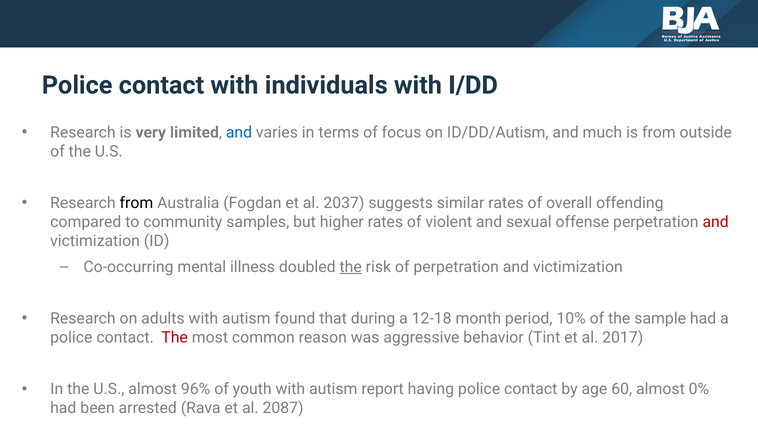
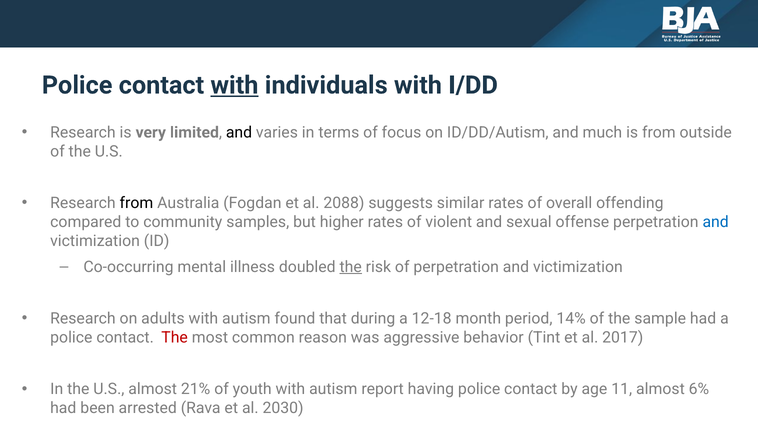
with underline: none -> present (234, 85)
and colour: blue -> black (239, 133)
2037: 2037 -> 2088 (344, 203)
and colour: red -> blue (716, 222)
10%: 10% -> 14% (571, 319)
96%: 96% -> 21% (196, 390)
60: 60 -> 11 (622, 390)
0%: 0% -> 6% (699, 390)
2087: 2087 -> 2030 (283, 409)
